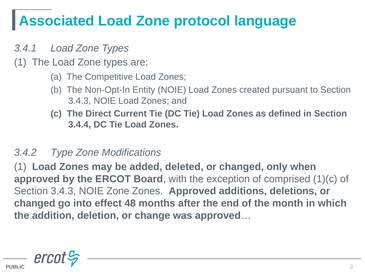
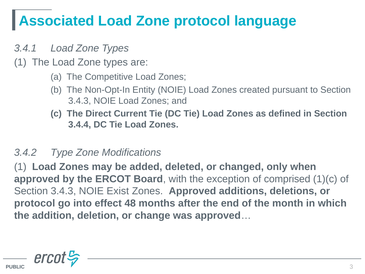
NOIE Zone: Zone -> Exist (118, 191)
changed: changed -> protocol (35, 203)
